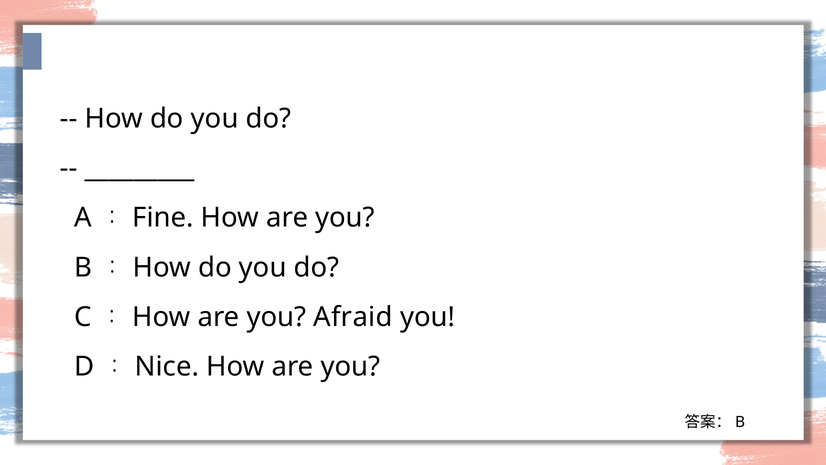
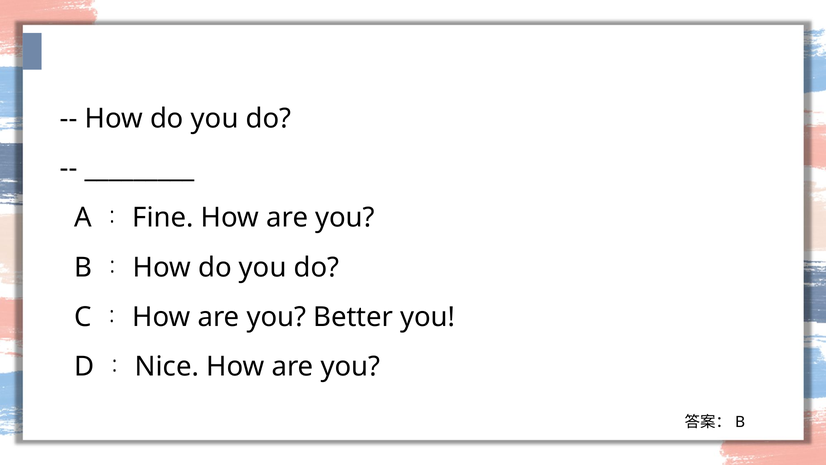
Afraid: Afraid -> Better (353, 317)
